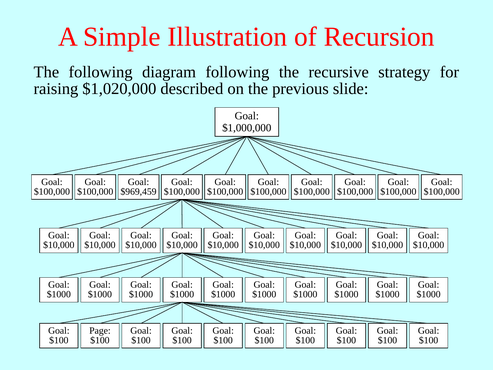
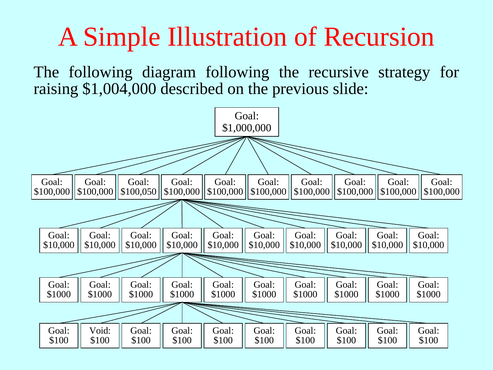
$1,020,000: $1,020,000 -> $1,004,000 (119, 89)
$969,459: $969,459 -> $100,050 (139, 192)
Page: Page -> Void (100, 330)
